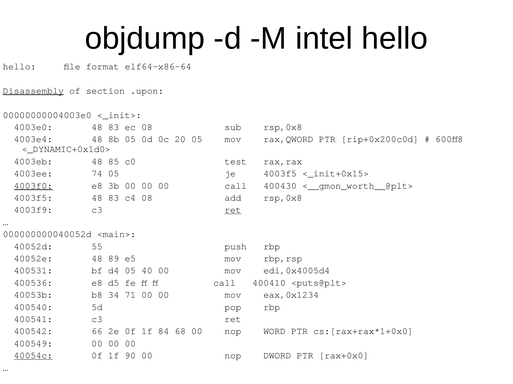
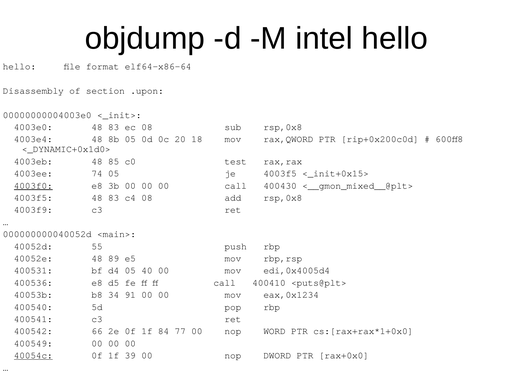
Disassembly underline: present -> none (33, 91)
20 05: 05 -> 18 (197, 140)
<__gmon_worth__@plt>: <__gmon_worth__@plt> -> <__gmon_mixed__@plt> (358, 186)
ret underline: present -> none (233, 210)
71: 71 -> 91 (130, 295)
68: 68 -> 77 (180, 332)
90: 90 -> 39 (130, 356)
